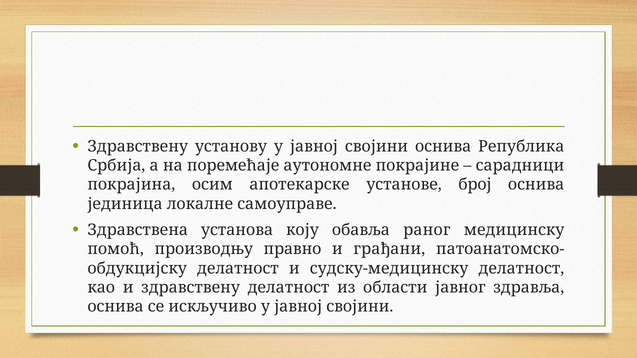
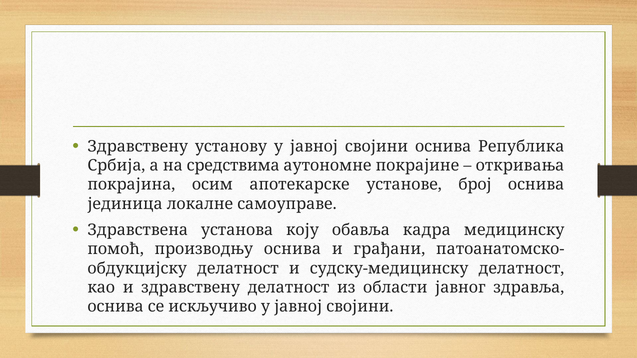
поремећаје: поремећаје -> средствима (233, 166)
сарадници: сарадници -> откривања (520, 166)
раног: раног -> кадра (427, 230)
производњу правно: правно -> оснива (292, 249)
